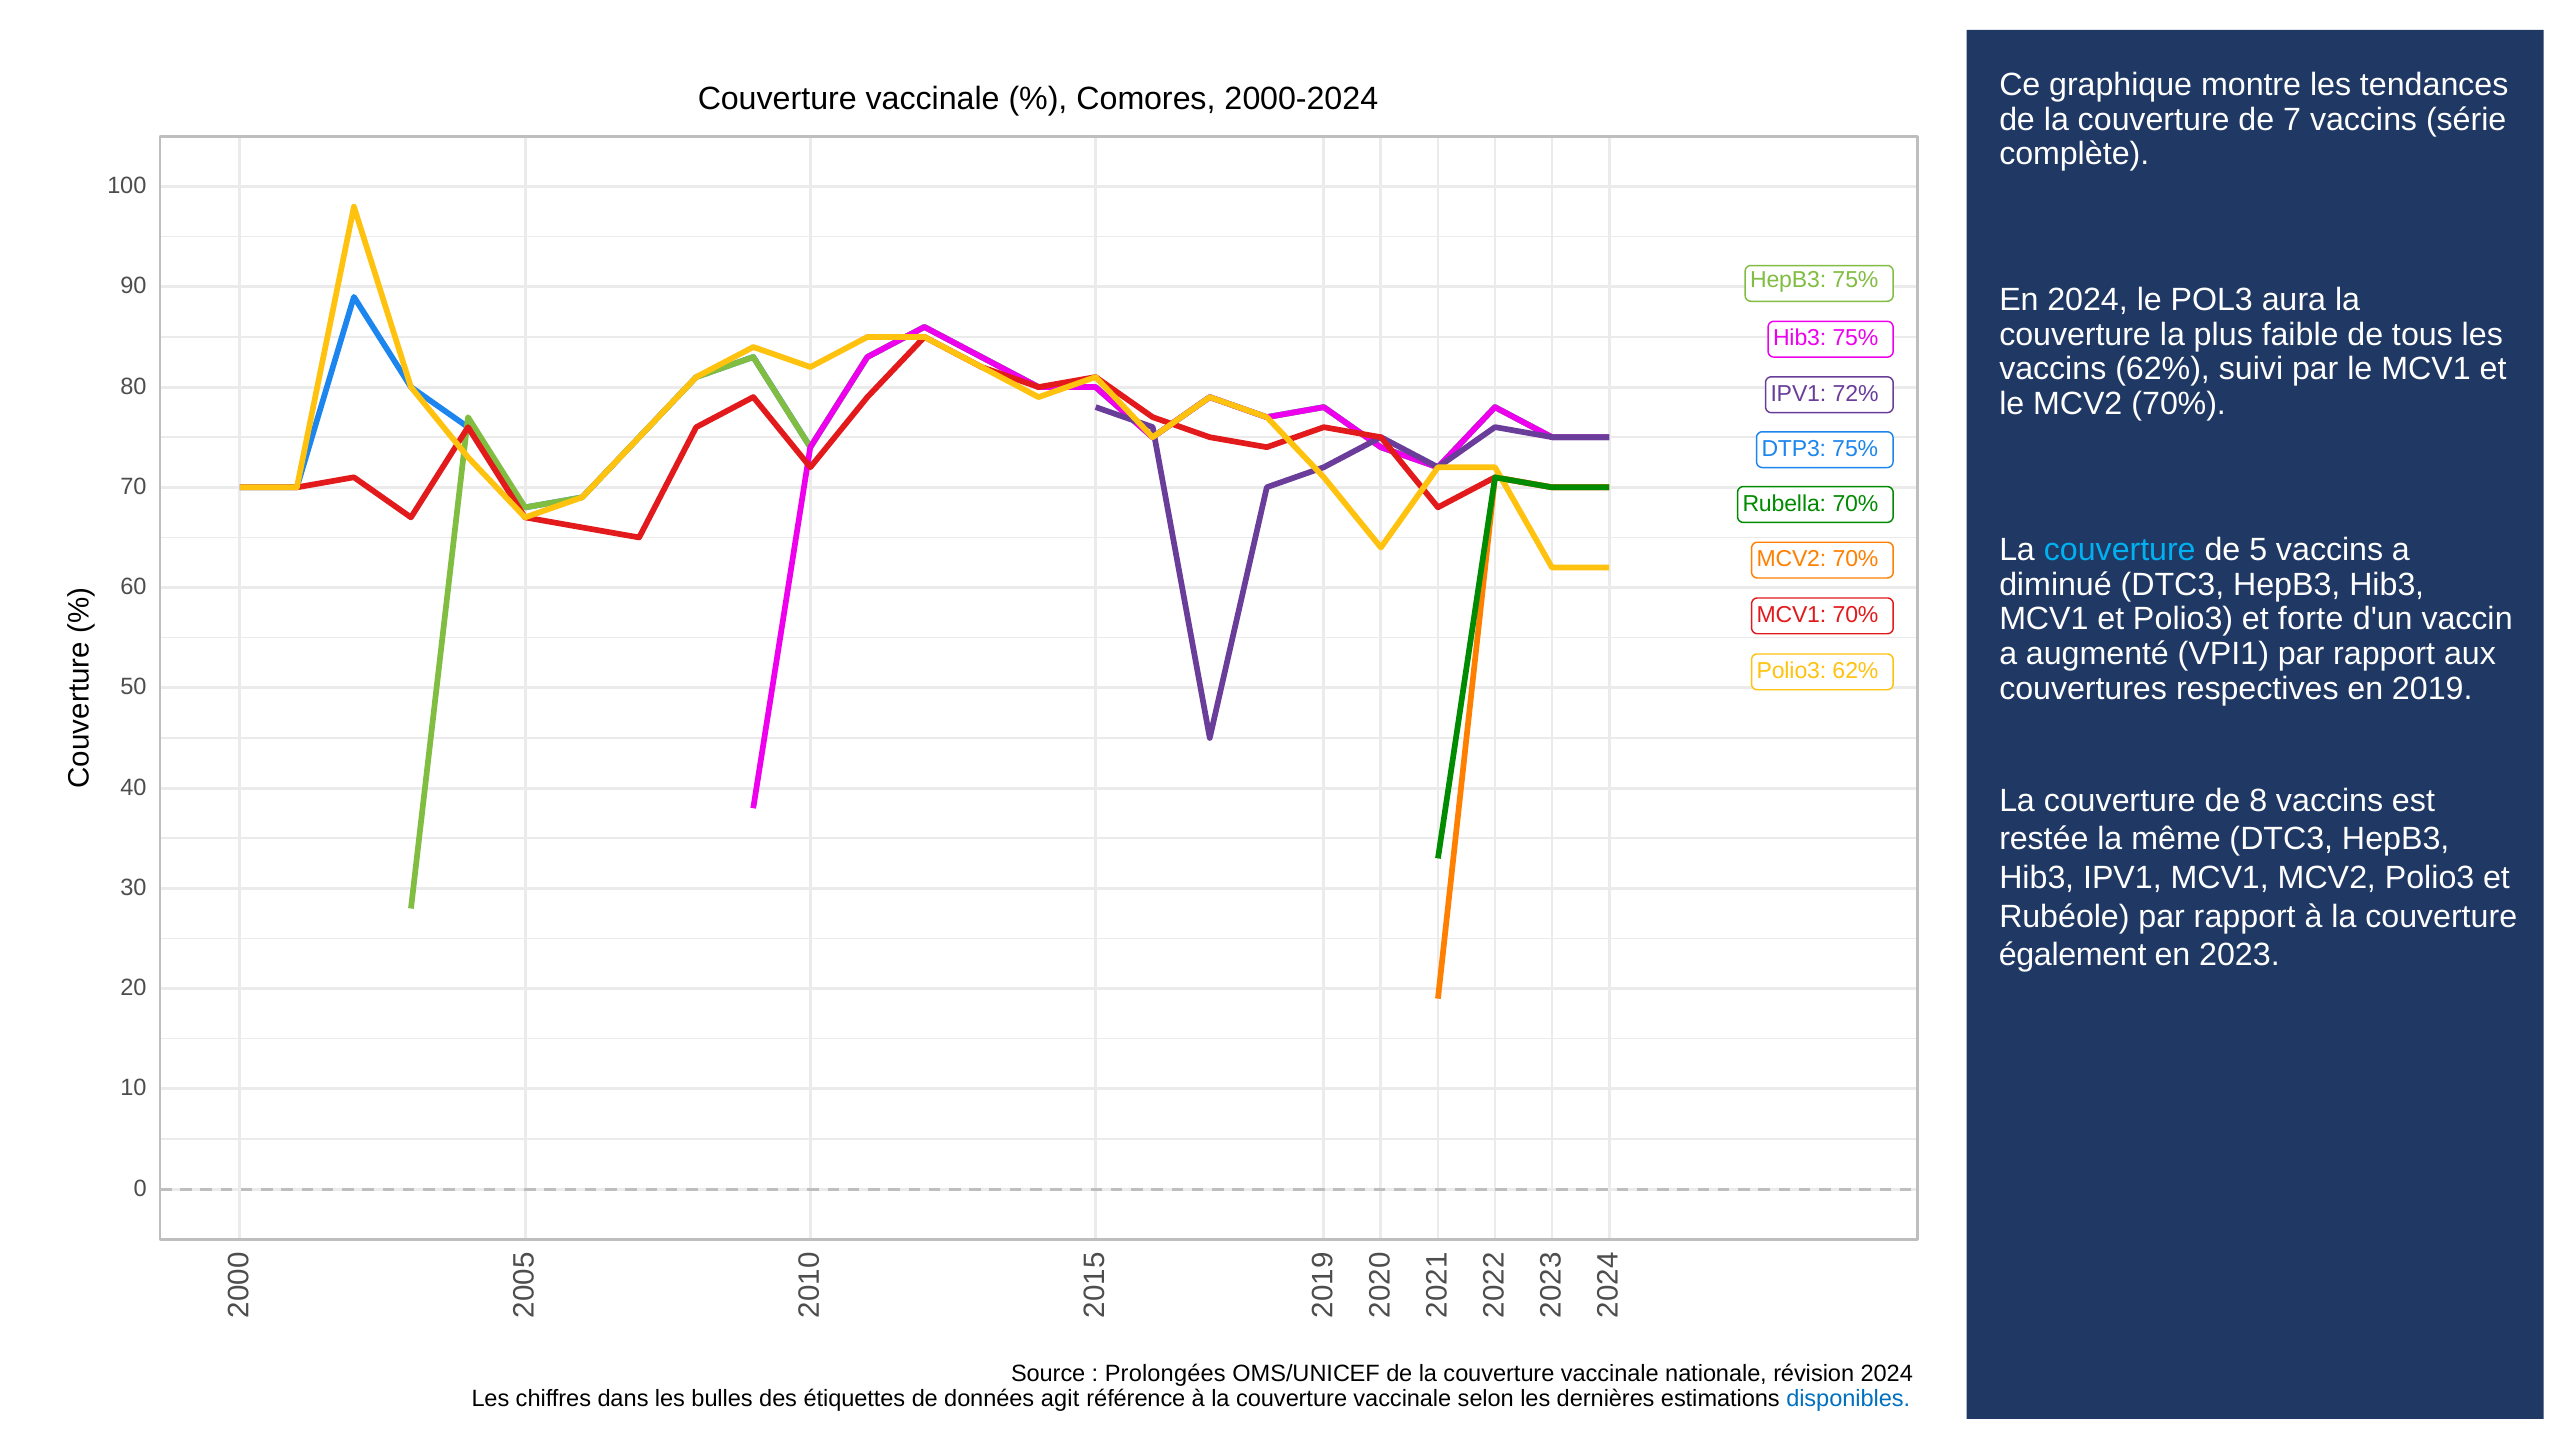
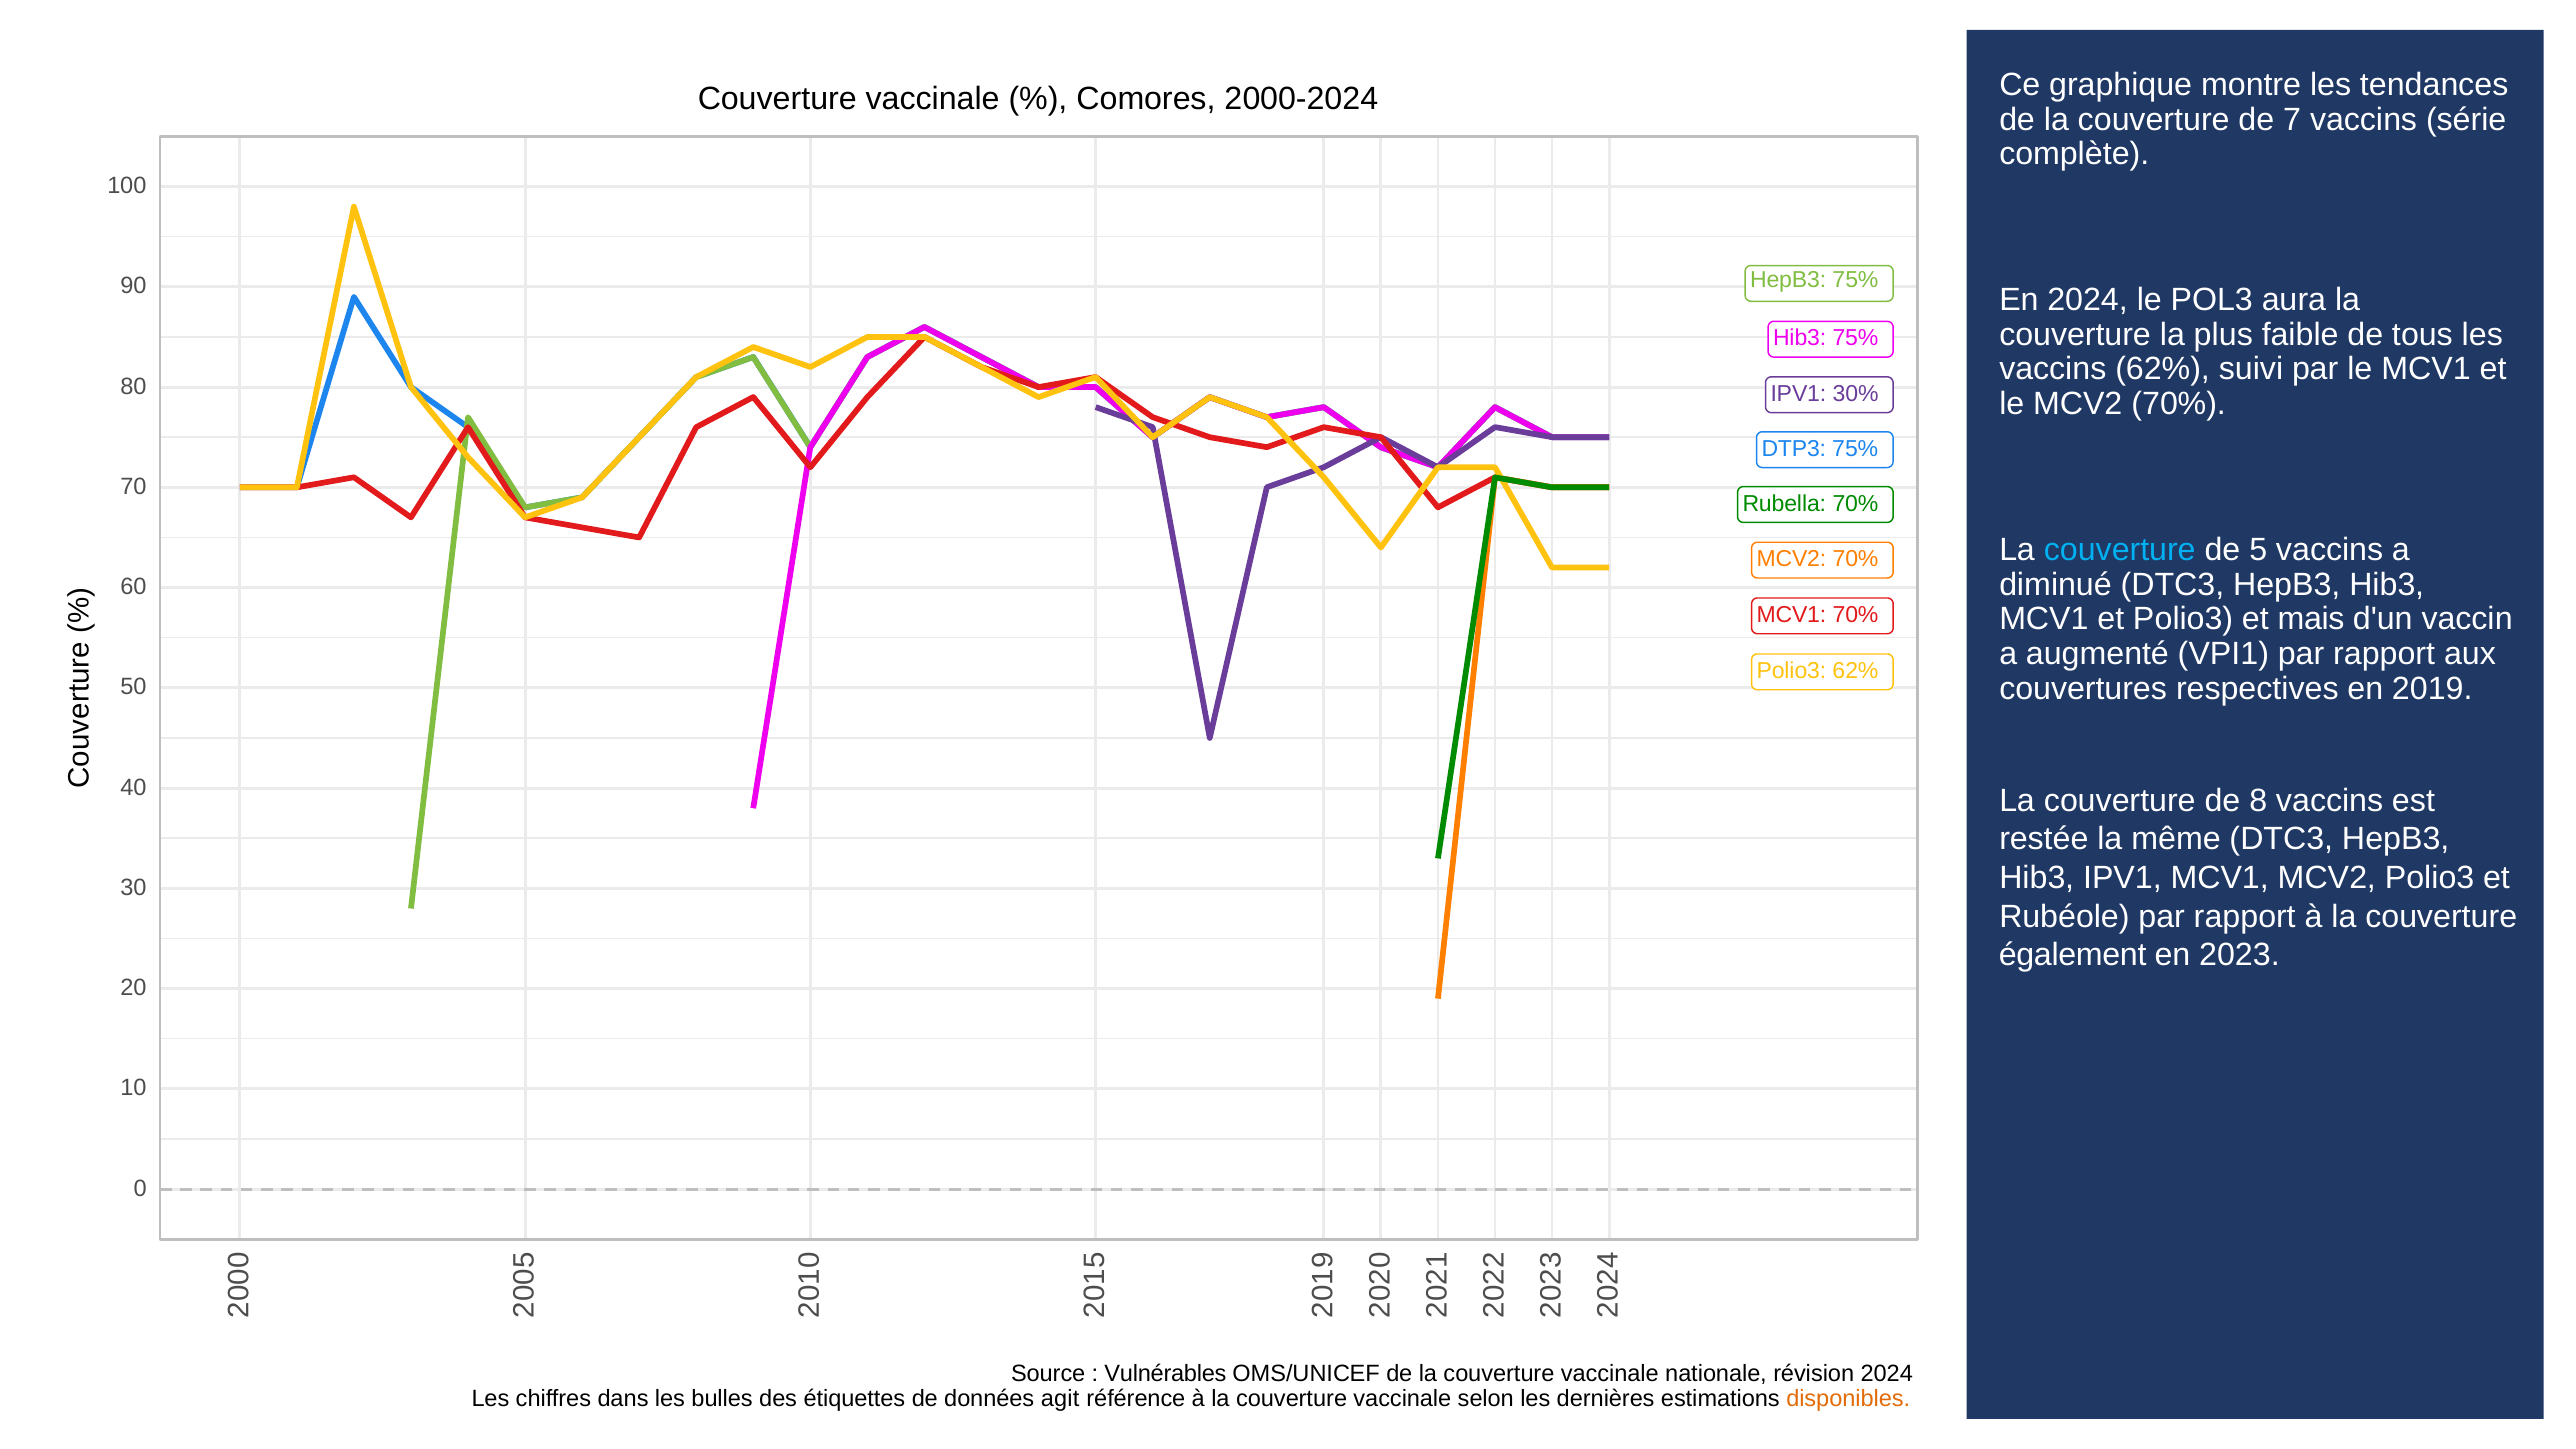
72%: 72% -> 30% (1856, 394)
forte: forte -> mais (2311, 619)
Prolongées: Prolongées -> Vulnérables (1165, 1373)
disponibles colour: blue -> orange (1848, 1398)
